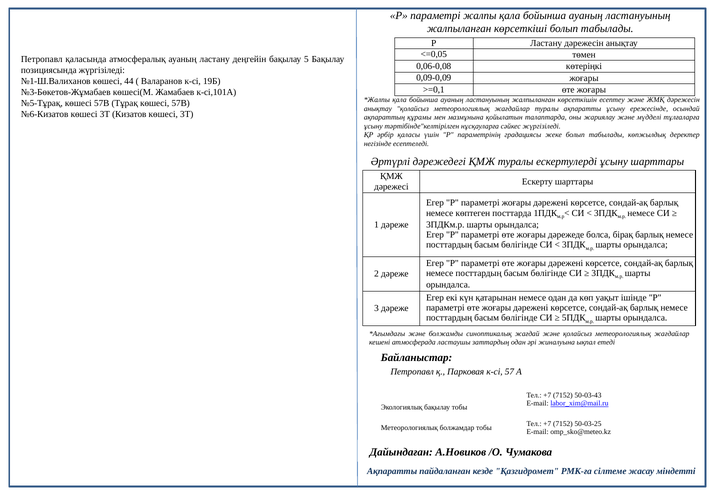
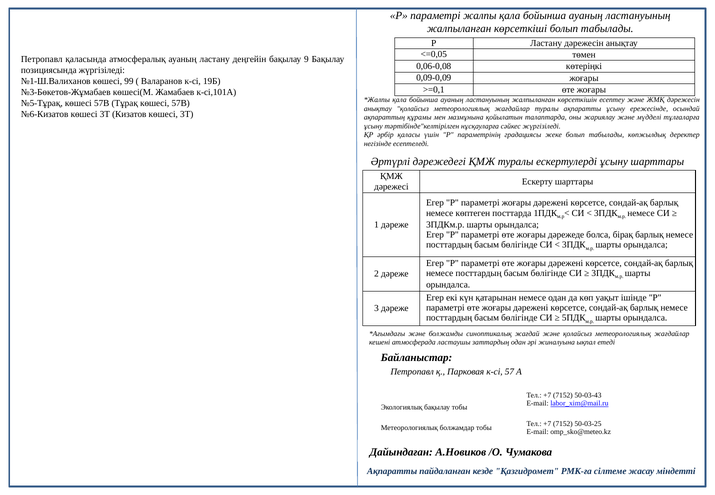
5: 5 -> 9 (306, 59)
44: 44 -> 99 (129, 81)
